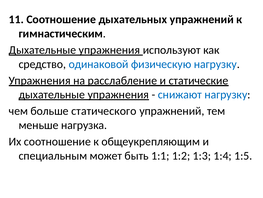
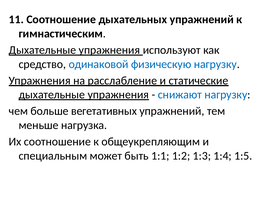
статического: статического -> вегетативных (104, 111)
